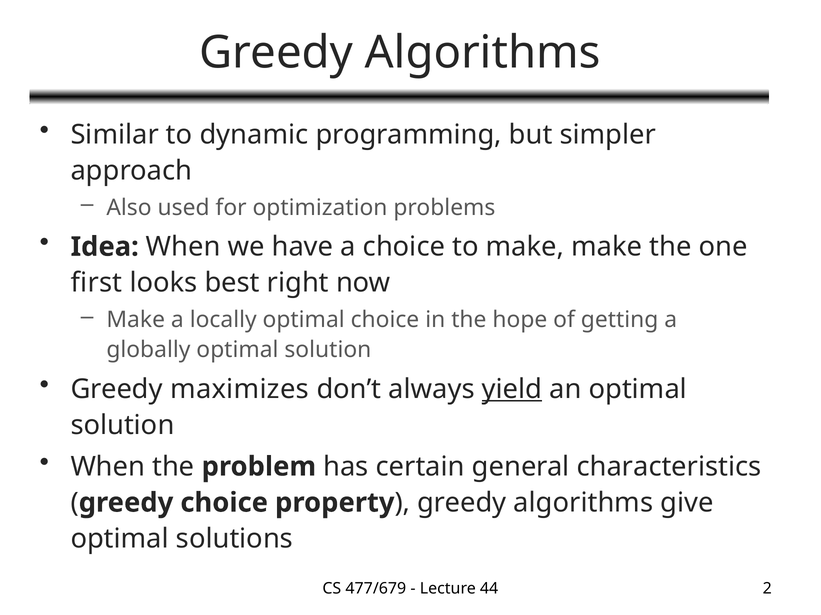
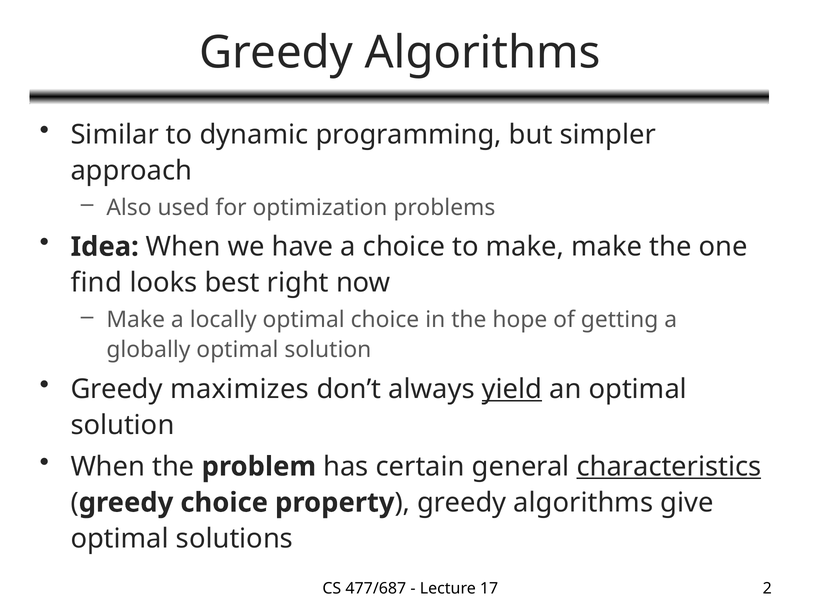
first: first -> find (96, 283)
characteristics underline: none -> present (669, 467)
477/679: 477/679 -> 477/687 (376, 589)
44: 44 -> 17 (489, 589)
